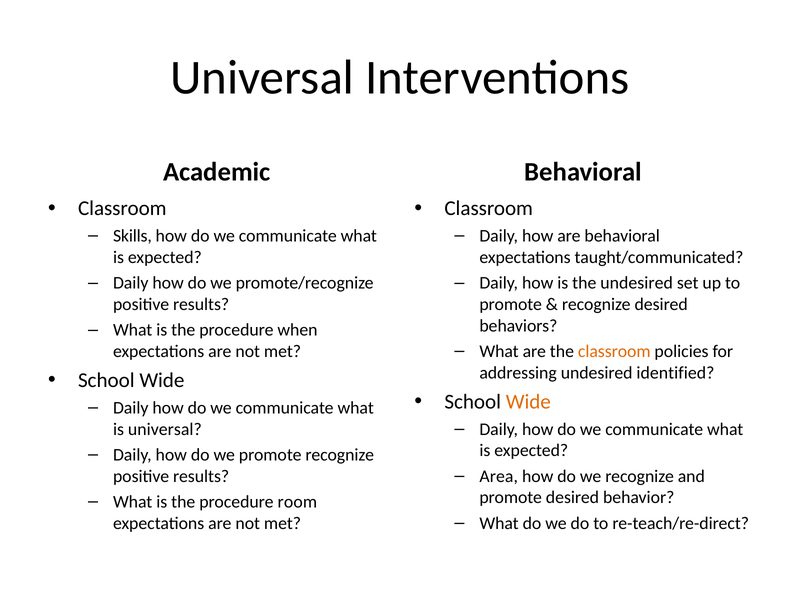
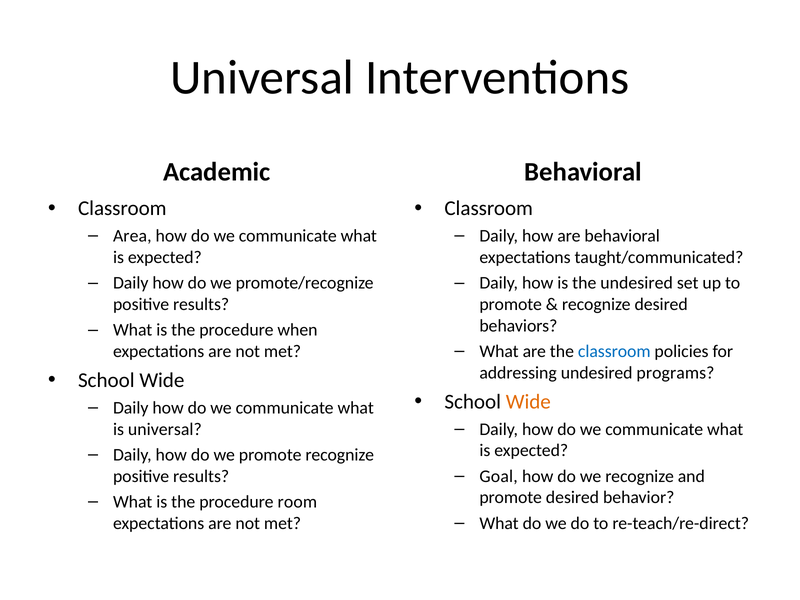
Skills: Skills -> Area (132, 236)
classroom colour: orange -> blue (614, 351)
identified: identified -> programs (675, 373)
Area: Area -> Goal (499, 476)
